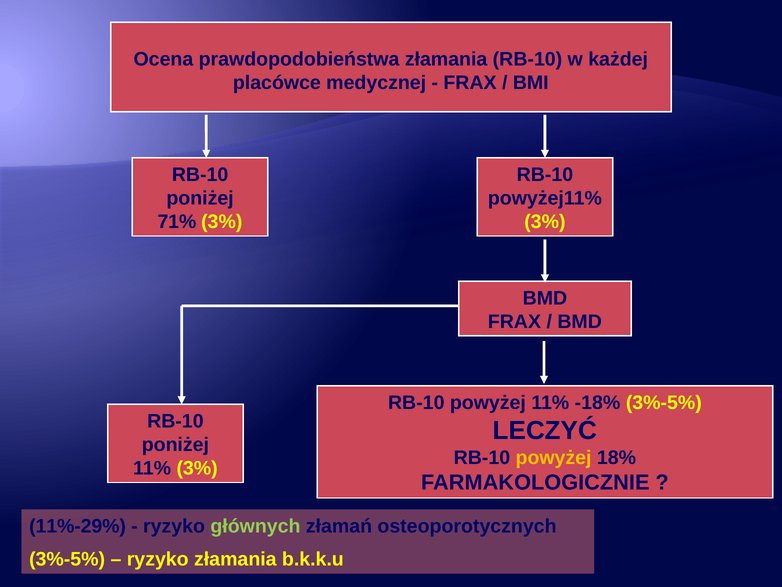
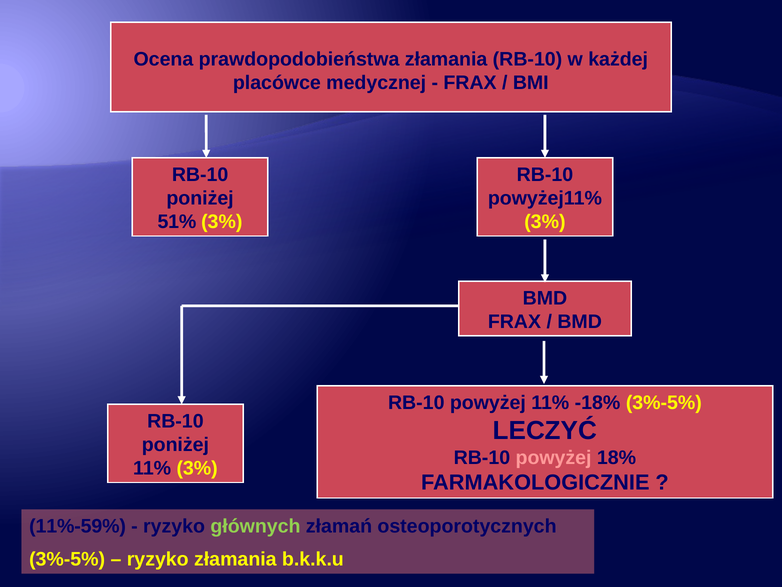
71%: 71% -> 51% (177, 222)
powyżej colour: yellow -> pink (554, 457)
11%-29%: 11%-29% -> 11%-59% (78, 526)
